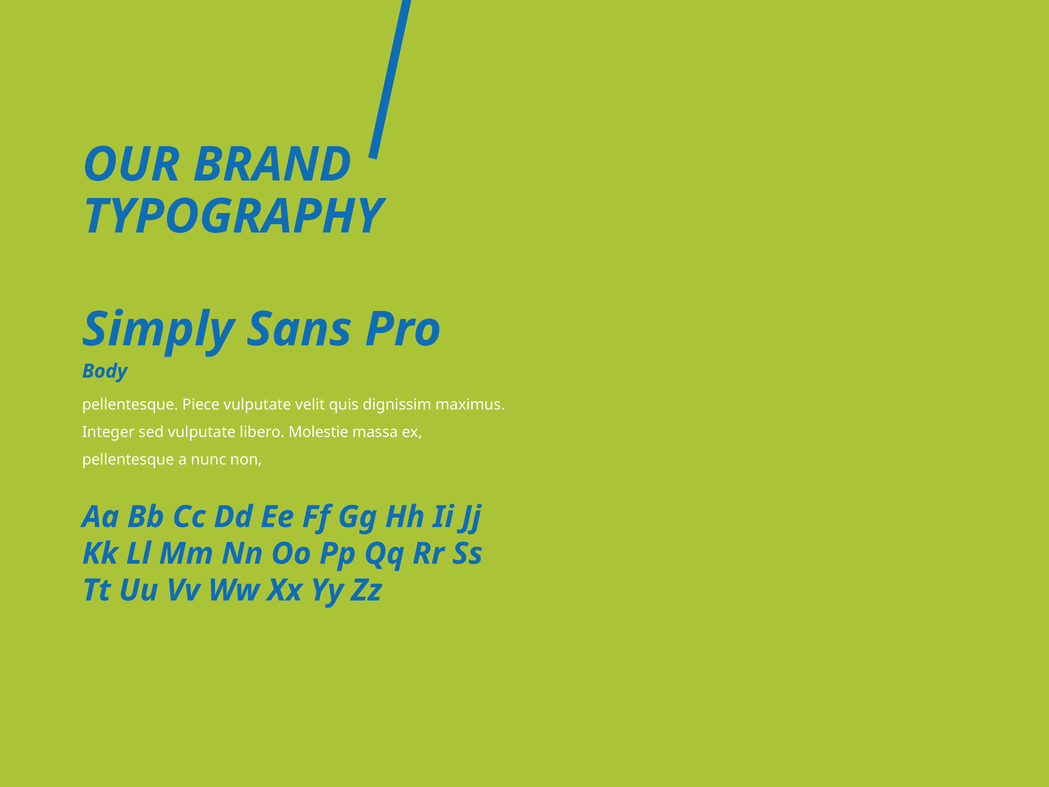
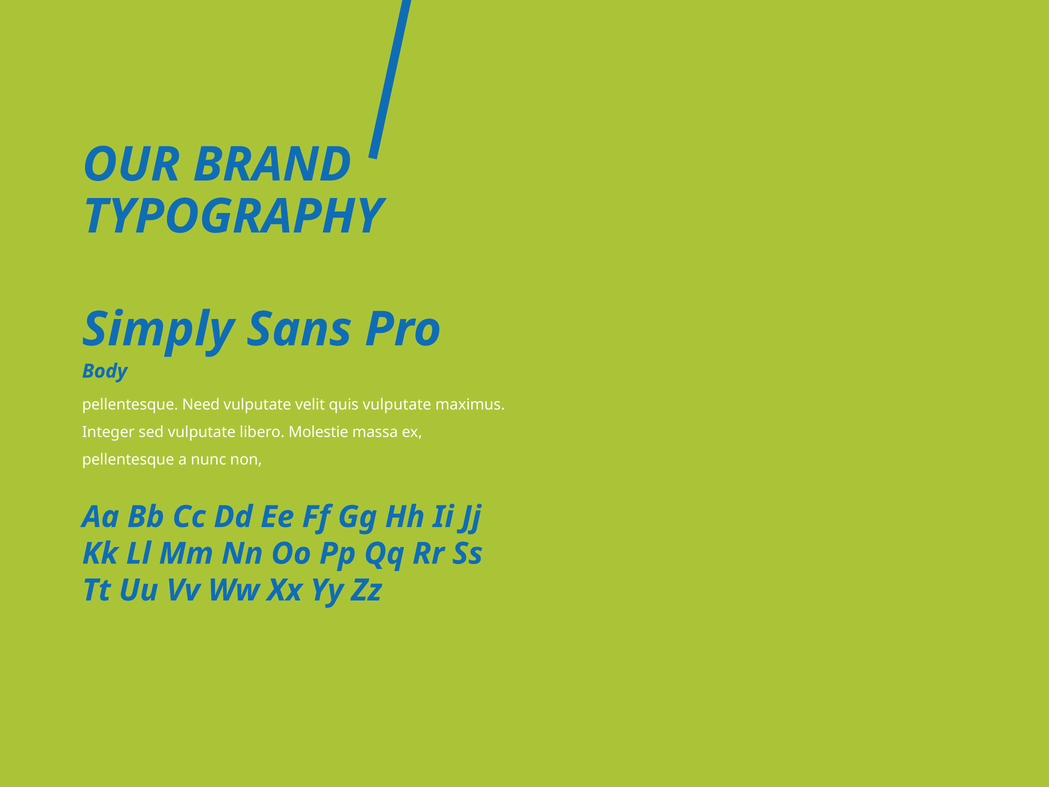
Piece: Piece -> Need (201, 405)
quis dignissim: dignissim -> vulputate (397, 405)
